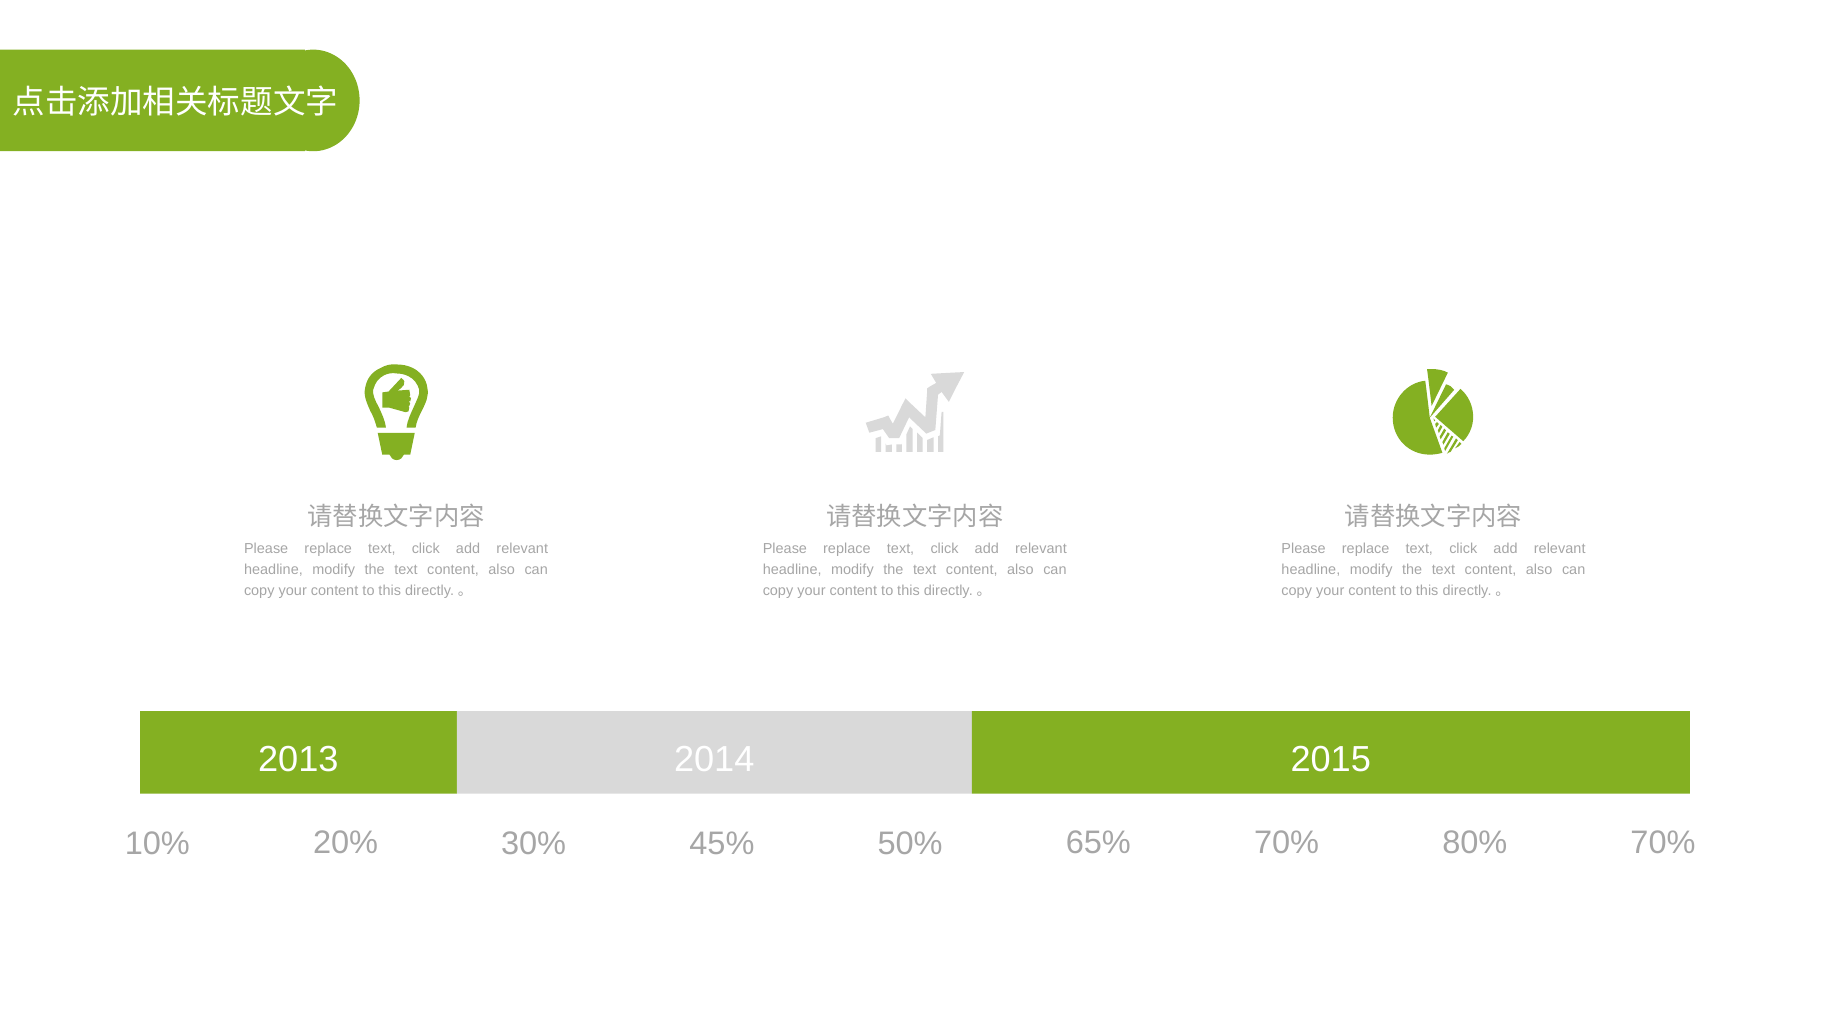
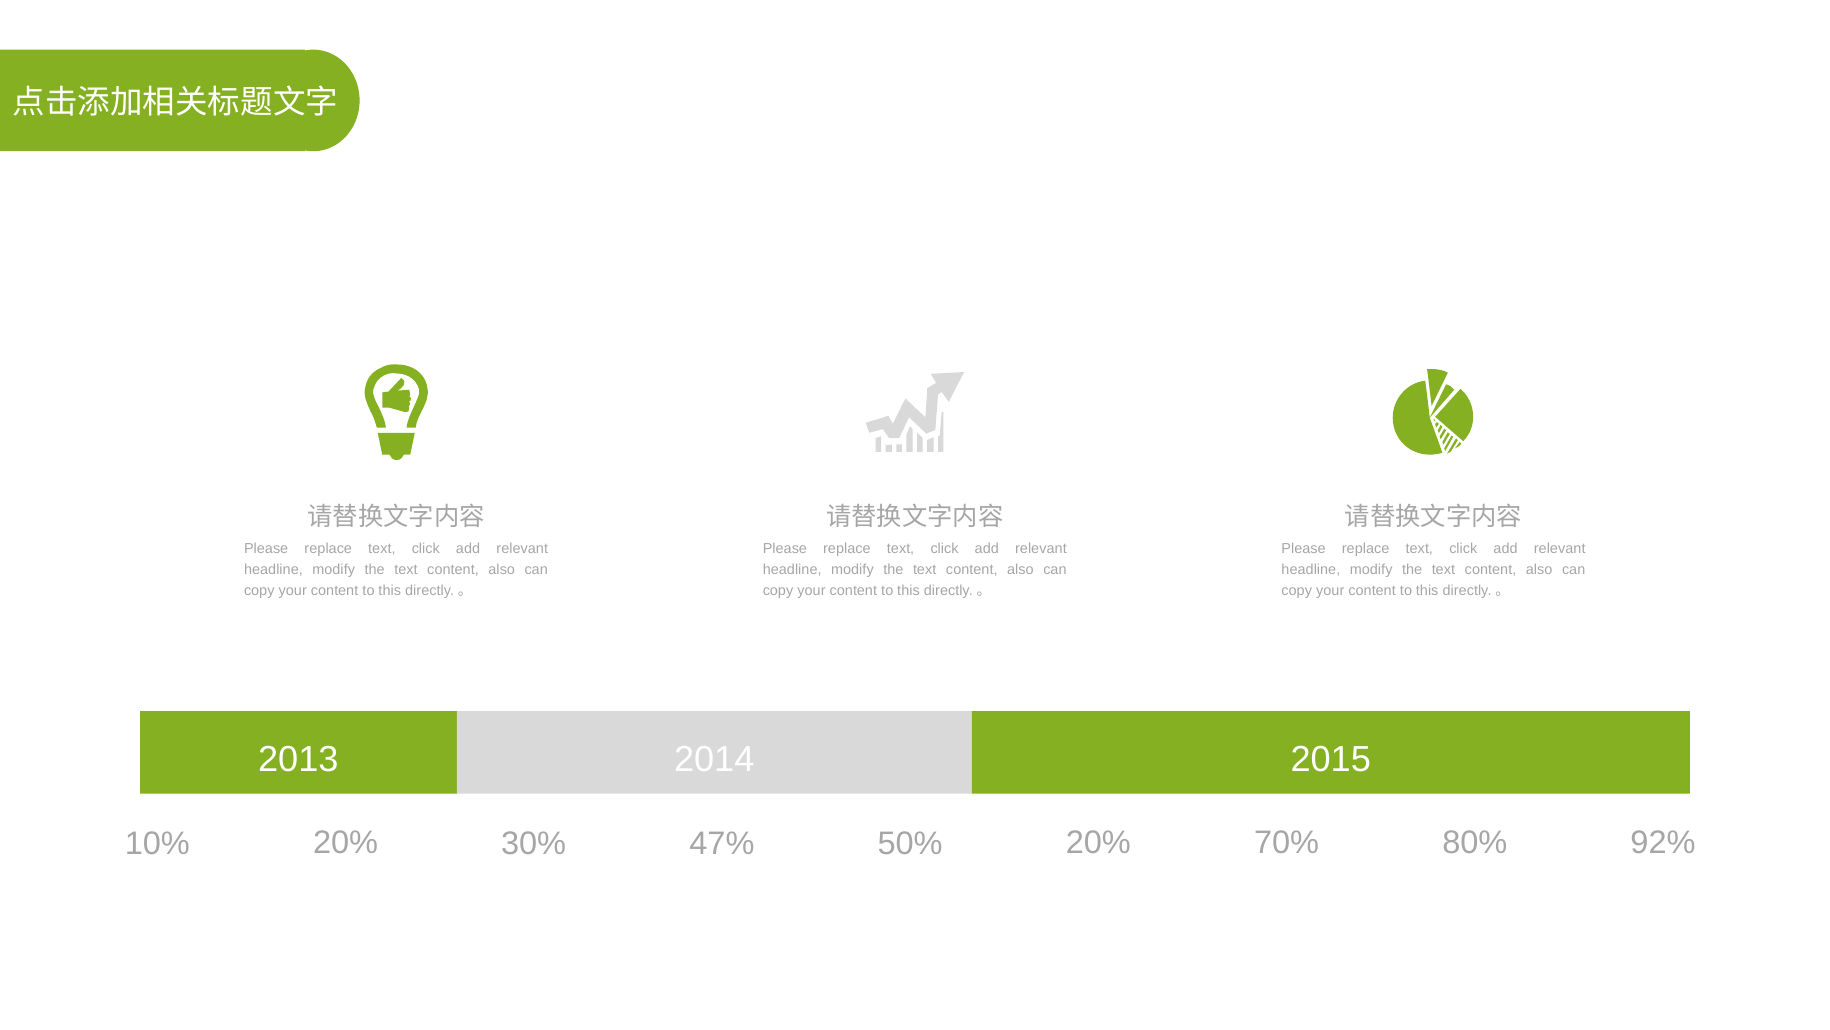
45%: 45% -> 47% (722, 843)
50% 65%: 65% -> 20% (1098, 843)
80% 70%: 70% -> 92% (1663, 843)
